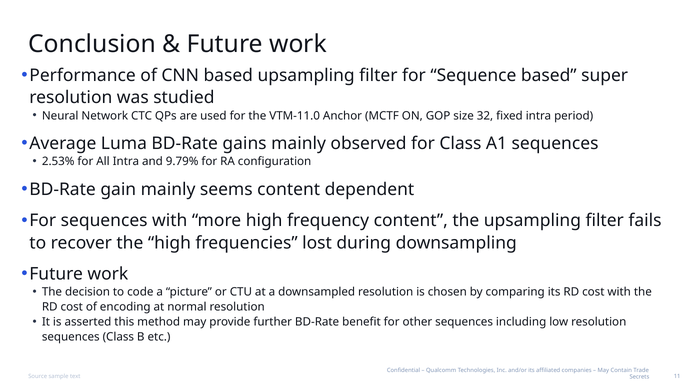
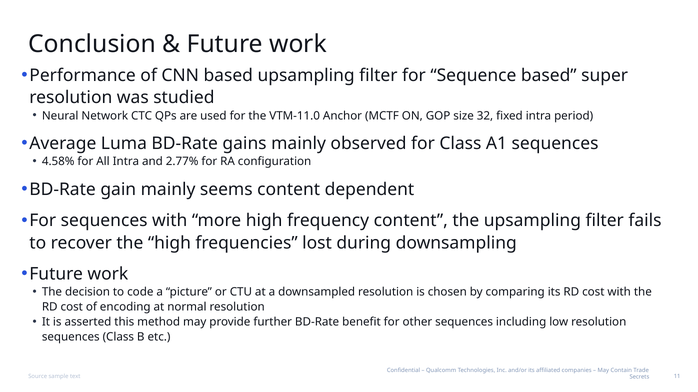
2.53%: 2.53% -> 4.58% (58, 162)
9.79%: 9.79% -> 2.77% (182, 162)
